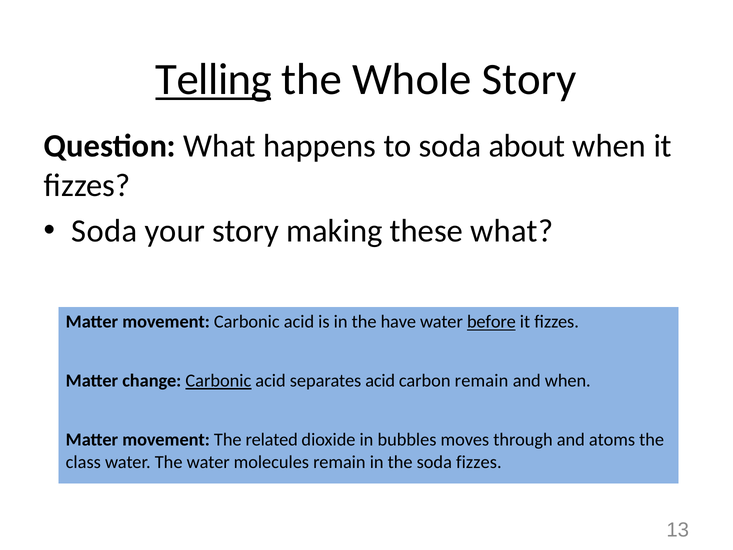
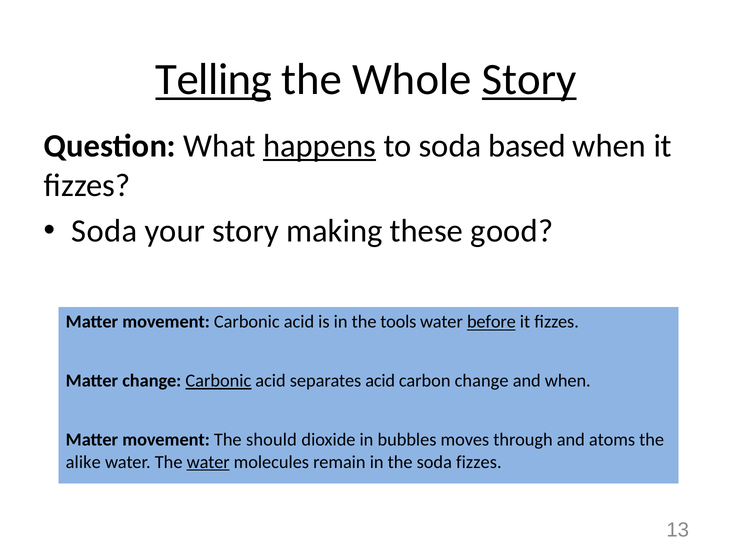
Story underline: none -> present (529, 80)
happens underline: none -> present (320, 146)
about: about -> based (527, 146)
these what: what -> good (512, 231)
have: have -> tools (398, 322)
carbon remain: remain -> change (482, 381)
related: related -> should (271, 440)
class: class -> alike (83, 462)
water underline: none -> present (208, 462)
